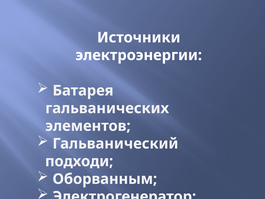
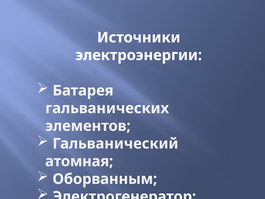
подходи: подходи -> атомная (79, 161)
